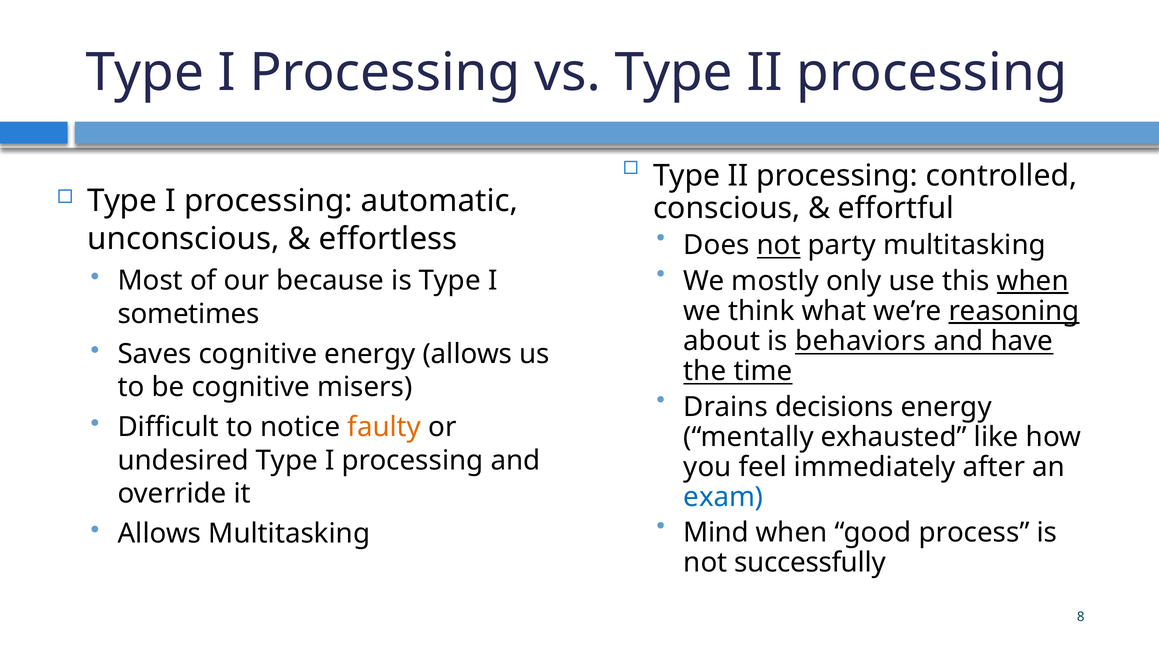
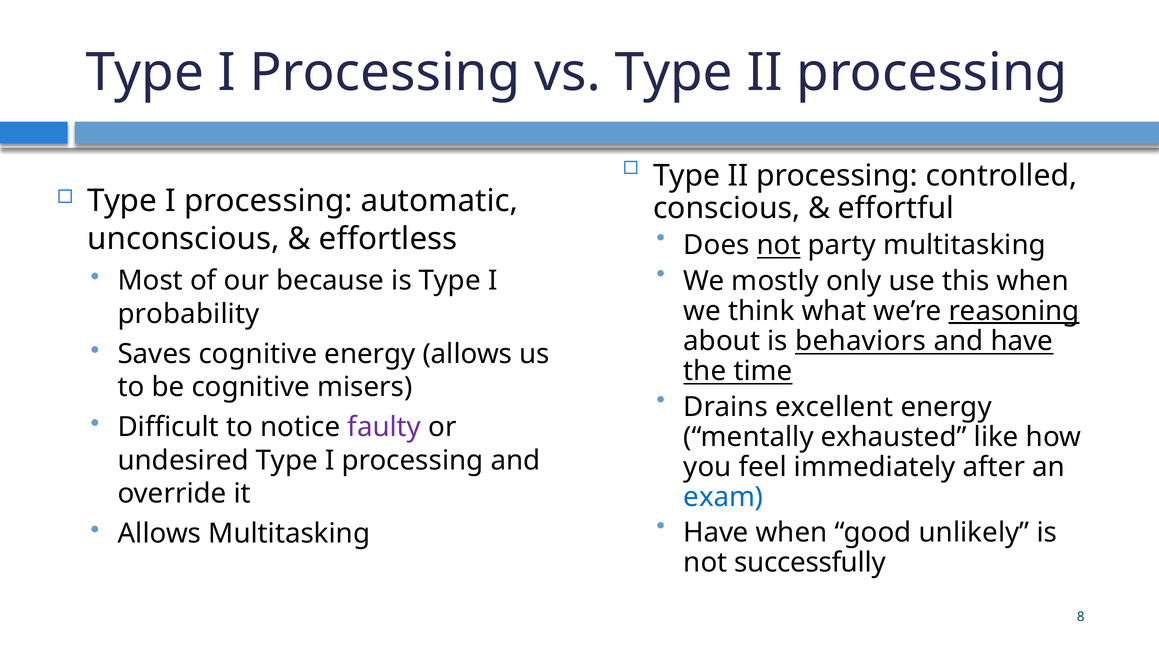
when underline: present -> none (1033, 281)
sometimes: sometimes -> probability (189, 314)
decisions: decisions -> excellent (834, 407)
faulty colour: orange -> purple (384, 427)
Mind: Mind -> Have (716, 533)
process: process -> unlikely (974, 533)
